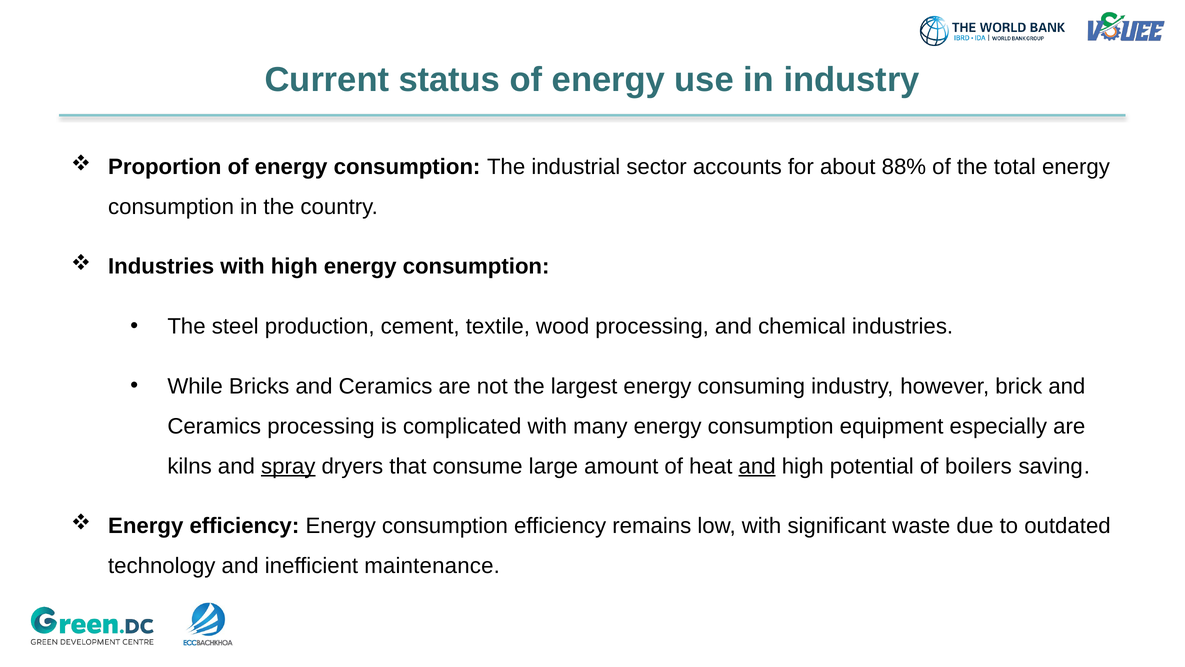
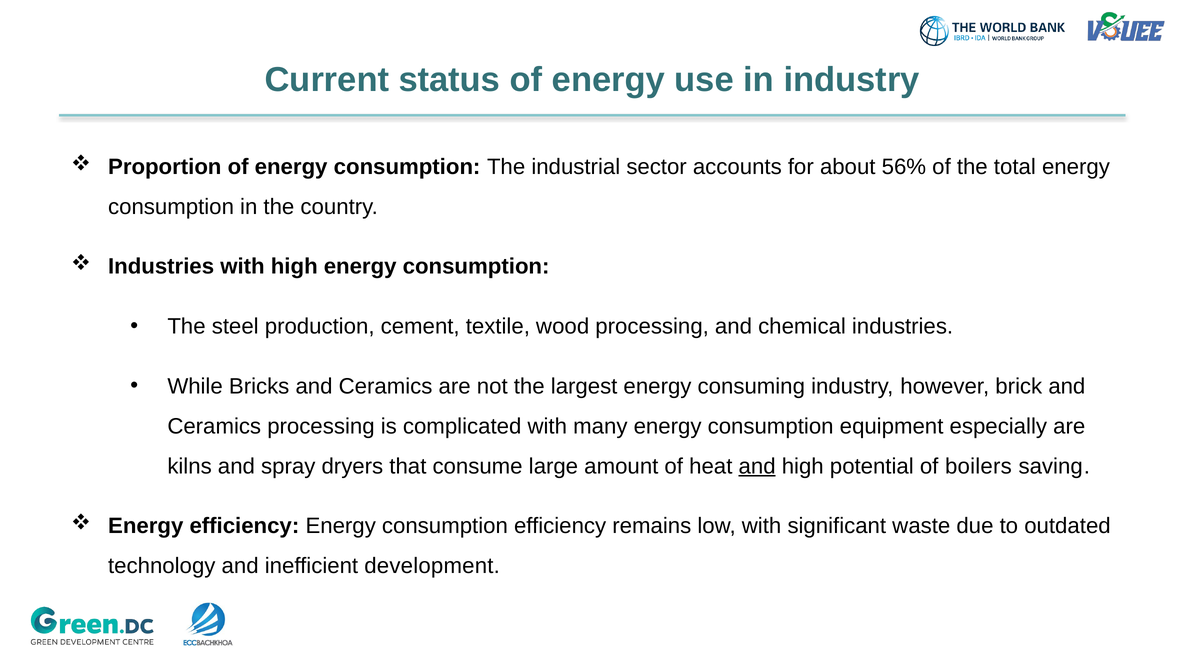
88%: 88% -> 56% (904, 167)
spray underline: present -> none (288, 466)
maintenance: maintenance -> development (432, 566)
